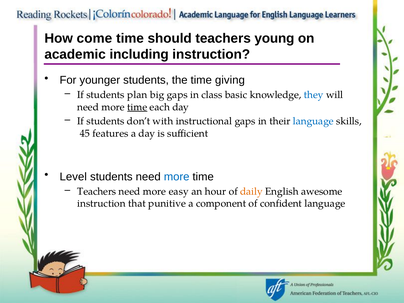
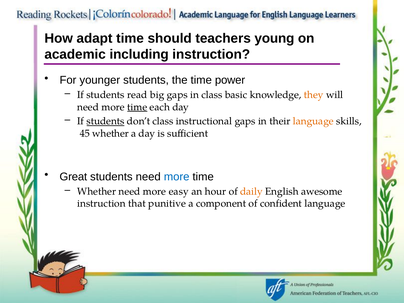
come: come -> adapt (94, 38)
giving: giving -> power (230, 80)
plan: plan -> read (137, 95)
they colour: blue -> orange (314, 95)
students underline: none -> present (106, 121)
don’t with: with -> class (163, 121)
language colour: blue -> orange (313, 121)
45 features: features -> whether (111, 133)
Level: Level -> Great (73, 177)
Teachers: Teachers -> Whether (97, 191)
